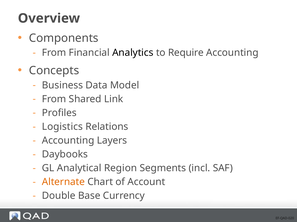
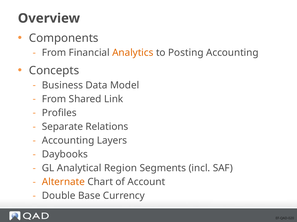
Analytics colour: black -> orange (133, 53)
Require: Require -> Posting (186, 53)
Logistics: Logistics -> Separate (62, 127)
